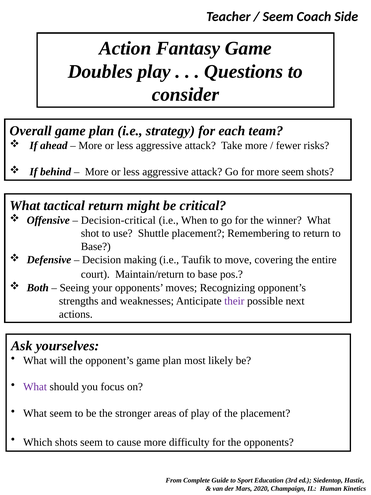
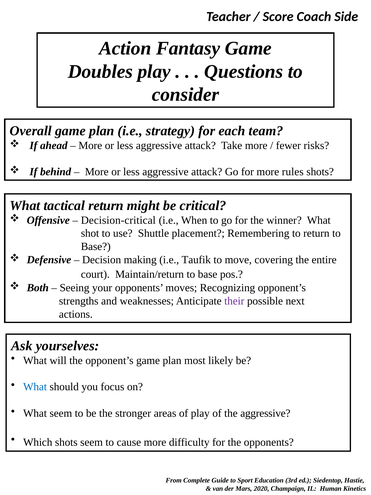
Seem: Seem -> Score (278, 17)
more seem: seem -> rules (293, 172)
What colour: purple -> blue (35, 387)
the placement: placement -> aggressive (265, 413)
